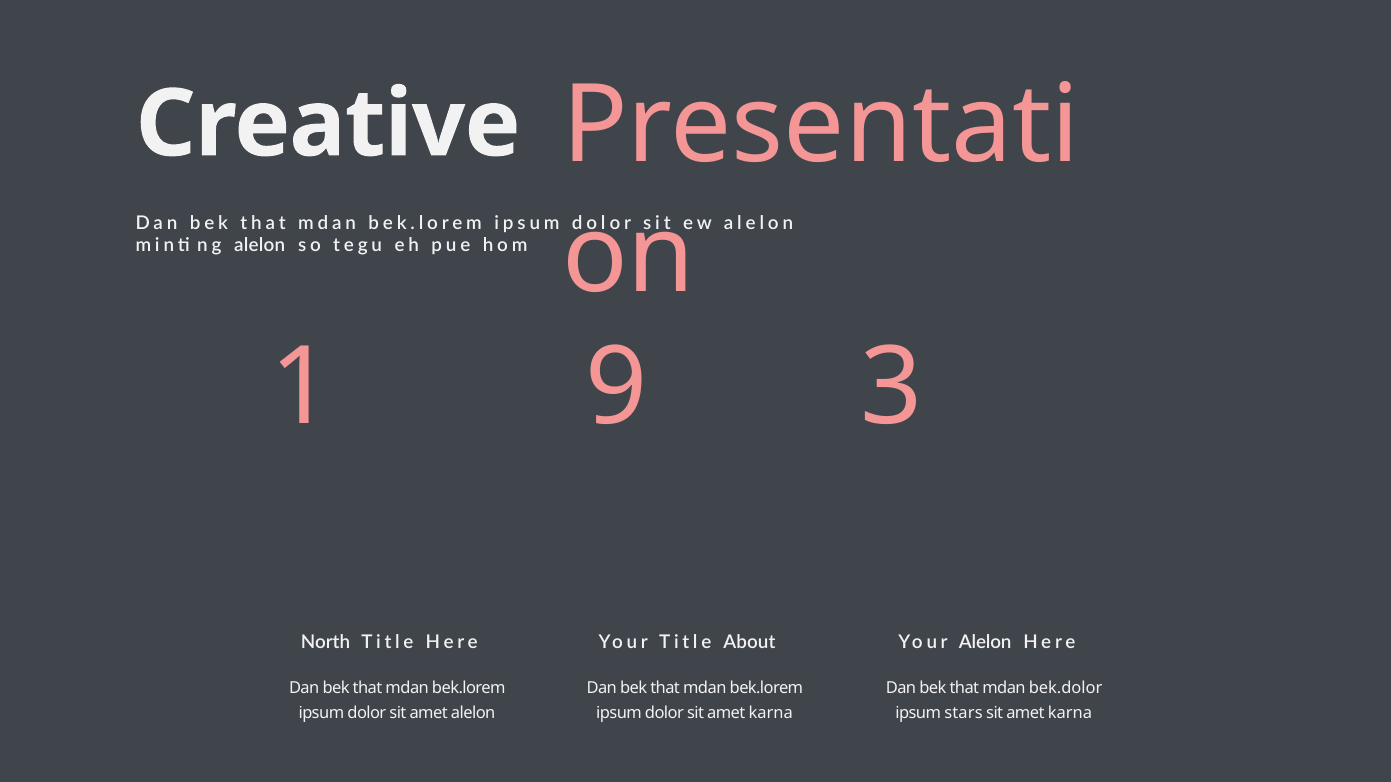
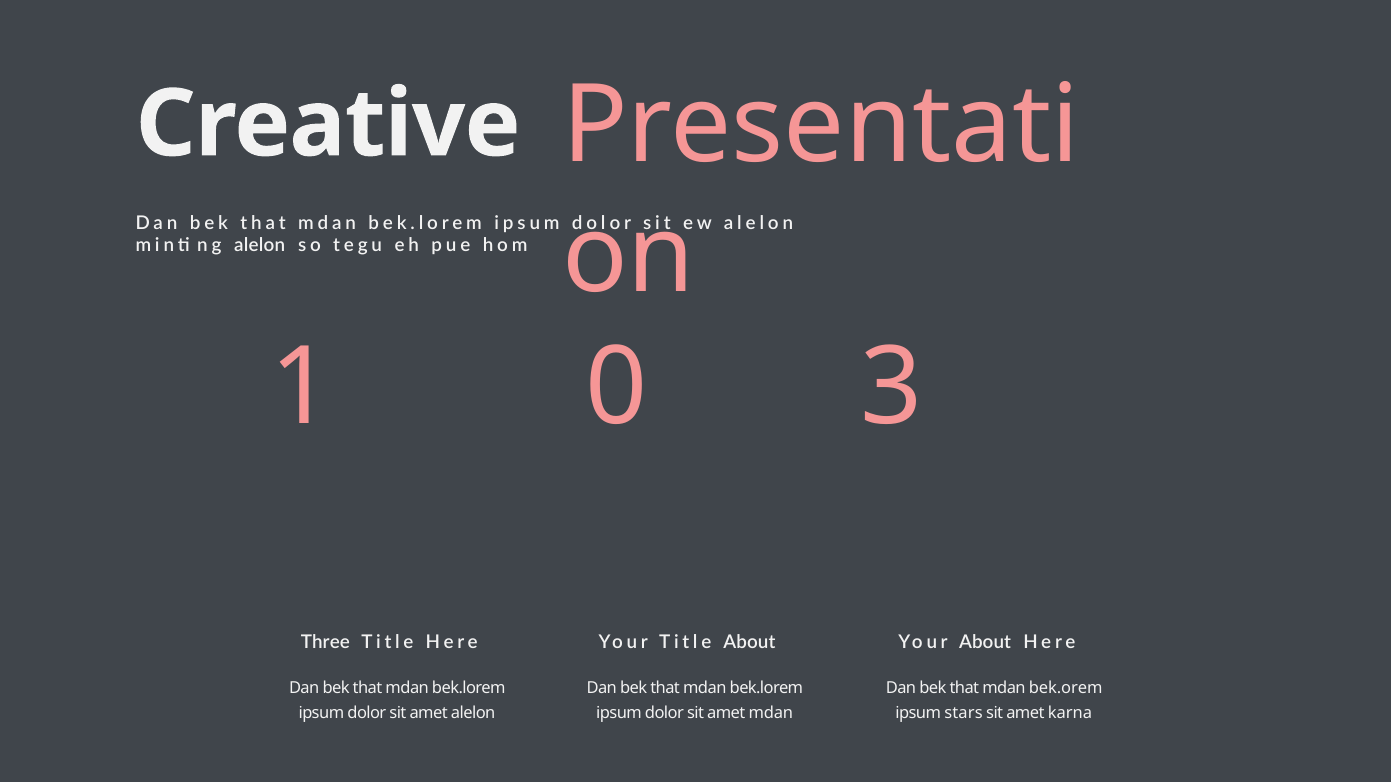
9: 9 -> 0 (616, 388)
North: North -> Three (325, 643)
Your Alelon: Alelon -> About (985, 643)
bek.dolor: bek.dolor -> bek.orem (1066, 689)
dolor sit amet karna: karna -> mdan (771, 713)
